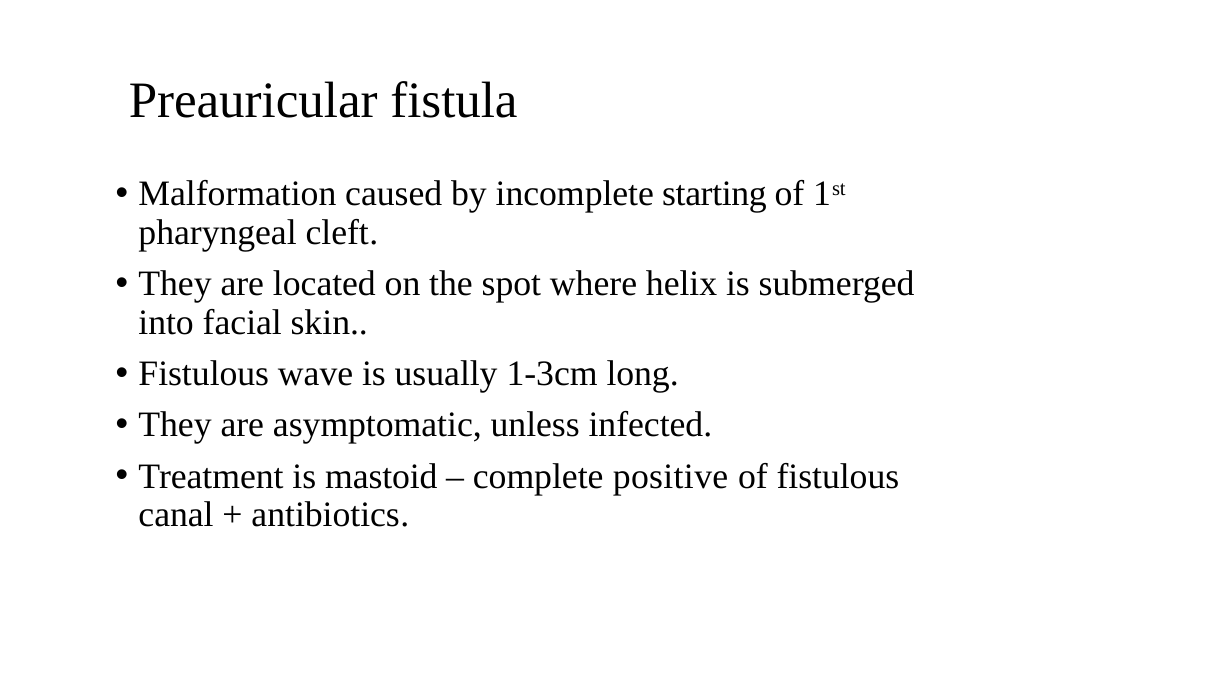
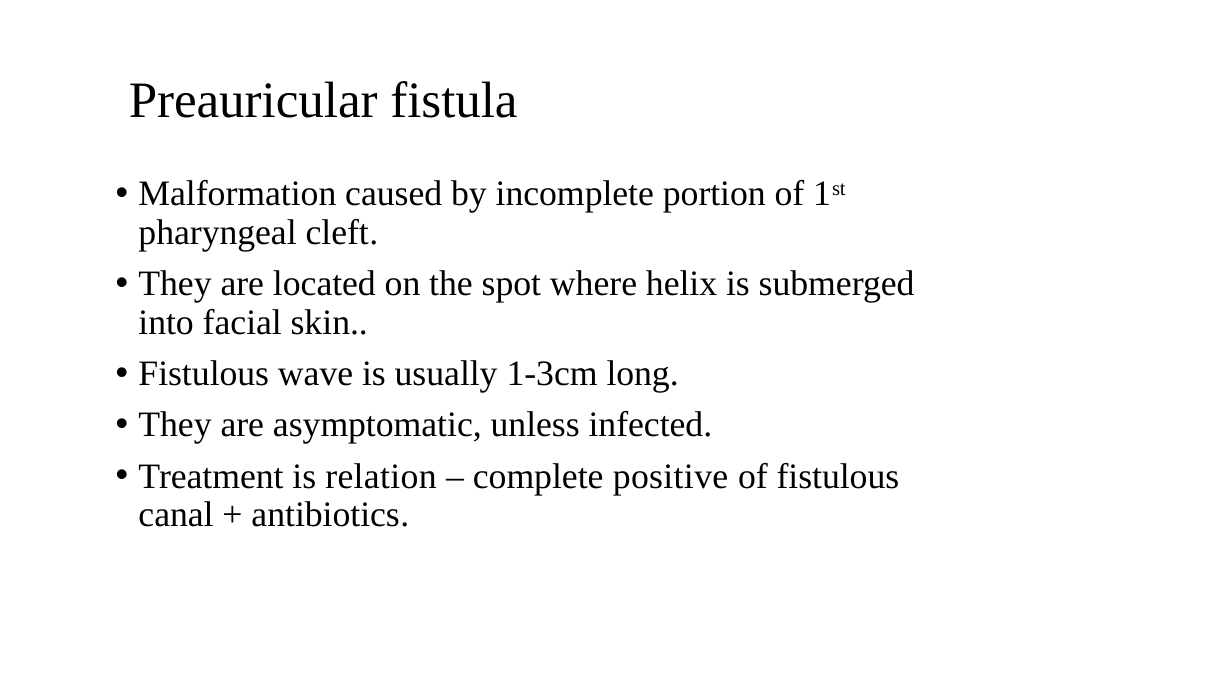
starting: starting -> portion (714, 194)
mastoid: mastoid -> relation (381, 476)
